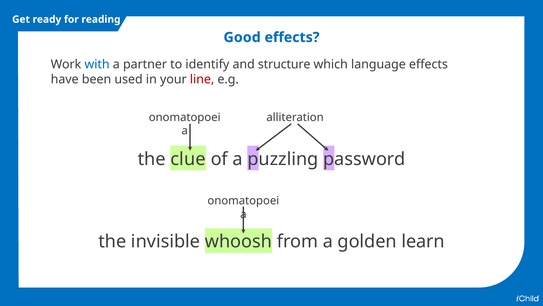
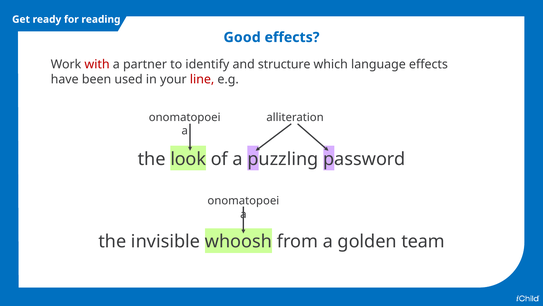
with colour: blue -> red (97, 64)
clue: clue -> look (188, 159)
learn: learn -> team (423, 241)
